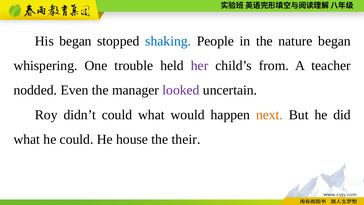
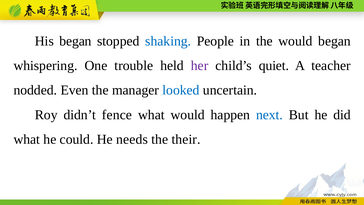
the nature: nature -> would (295, 41)
from: from -> quiet (274, 66)
looked colour: purple -> blue (181, 90)
didn’t could: could -> fence (117, 115)
next colour: orange -> blue (269, 115)
house: house -> needs (132, 139)
